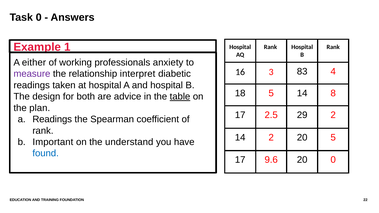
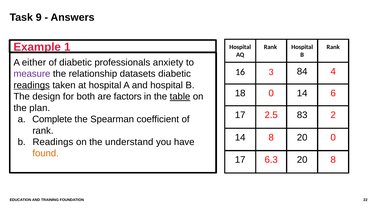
Task 0: 0 -> 9 (39, 17)
of working: working -> diabetic (76, 63)
83: 83 -> 84 (302, 72)
interpret: interpret -> datasets (138, 74)
readings underline: none -> present (32, 85)
18 5: 5 -> 0 (271, 93)
8: 8 -> 6 (333, 93)
advice: advice -> factors (128, 97)
29: 29 -> 83 (302, 115)
a Readings: Readings -> Complete (52, 119)
14 2: 2 -> 8 (271, 138)
20 5: 5 -> 0 (333, 138)
b Important: Important -> Readings (53, 142)
found colour: blue -> orange (46, 153)
9.6: 9.6 -> 6.3 (271, 160)
20 0: 0 -> 8 (333, 160)
